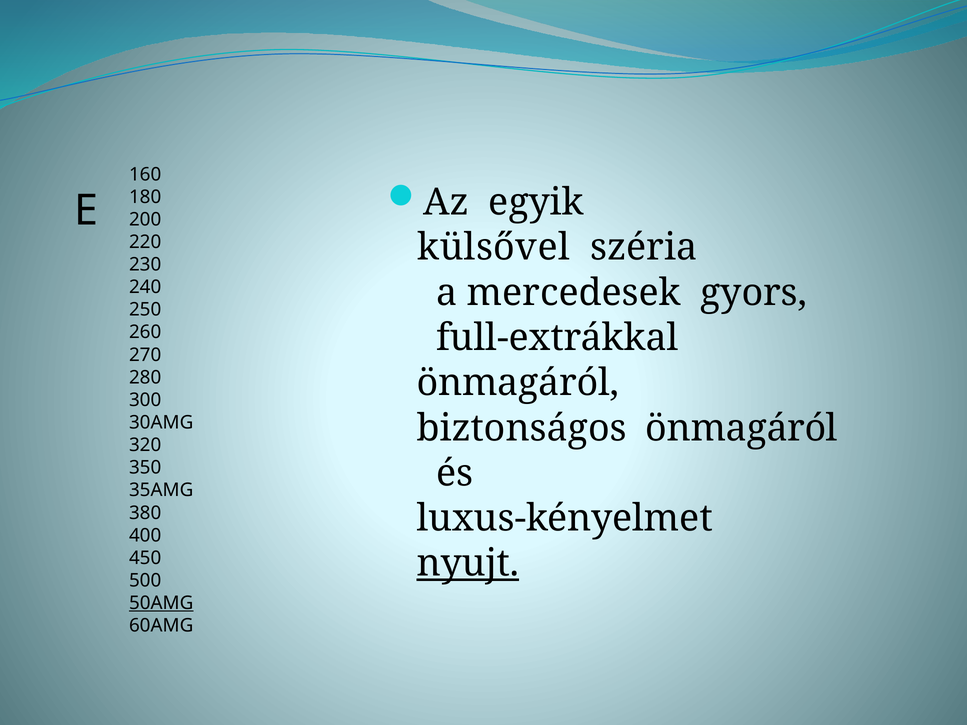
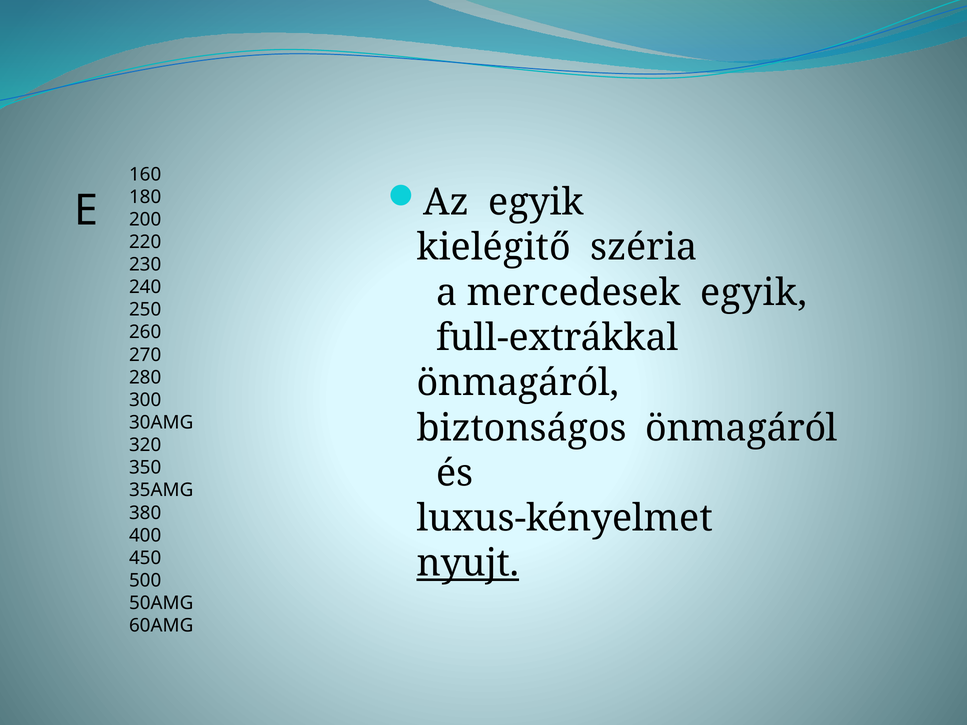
külsővel: külsővel -> kielégitő (494, 248)
mercedesek gyors: gyors -> egyik (754, 293)
50AMG underline: present -> none (161, 603)
